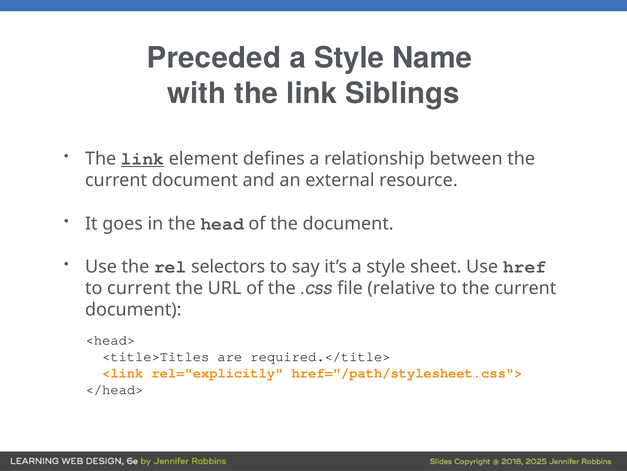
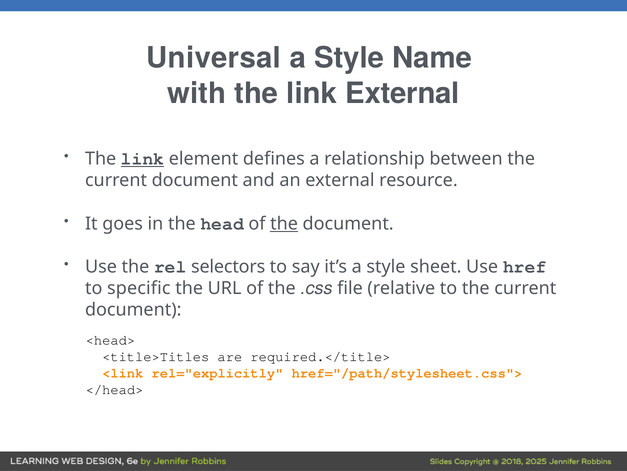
Preceded: Preceded -> Universal (214, 58)
link Siblings: Siblings -> External (402, 93)
the underline: none -> present (284, 223)
to current: current -> specific (139, 288)
